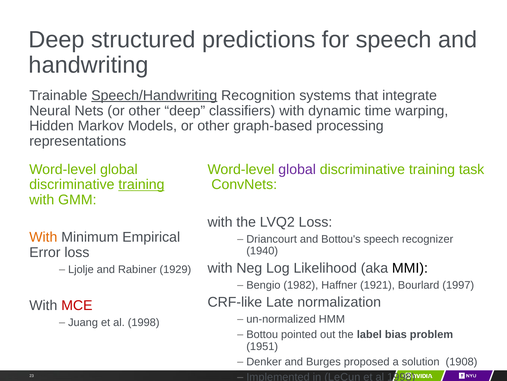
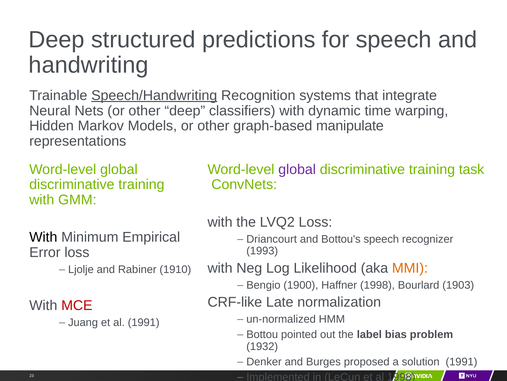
processing: processing -> manipulate (350, 126)
training underline: present -> none (141, 184)
With colour: orange -> black (43, 237)
1940: 1940 -> 1993 (262, 251)
MMI colour: black -> orange (410, 268)
1929: 1929 -> 1910 (175, 269)
1982: 1982 -> 1900 (301, 285)
Haffner 1921: 1921 -> 1998 (377, 285)
1997: 1997 -> 1903 (458, 285)
Juang et al 1998: 1998 -> 1991 (144, 322)
1951: 1951 -> 1932 (262, 346)
solution 1908: 1908 -> 1991 (462, 361)
